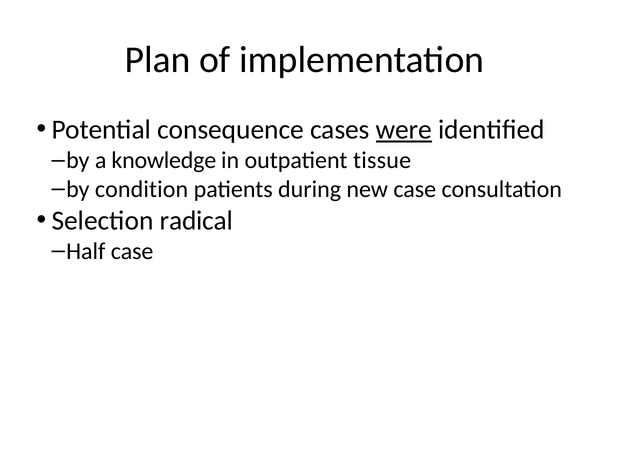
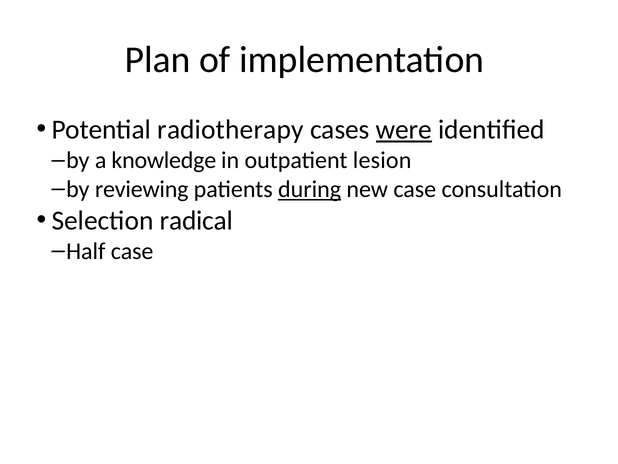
consequence: consequence -> radiotherapy (231, 130)
tissue: tissue -> lesion (382, 160)
condition: condition -> reviewing (142, 189)
during underline: none -> present (310, 189)
